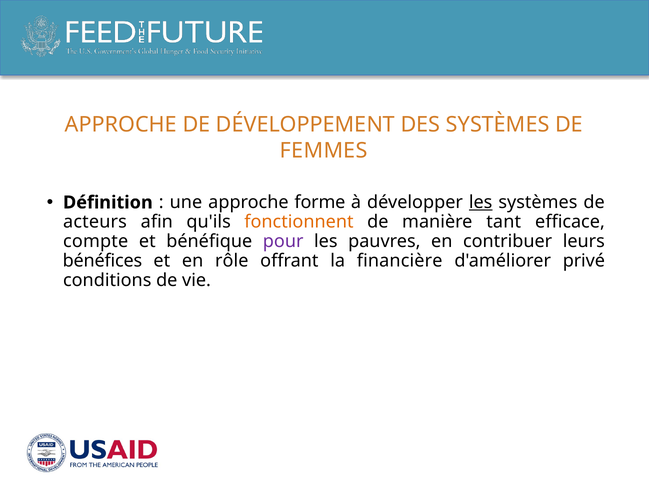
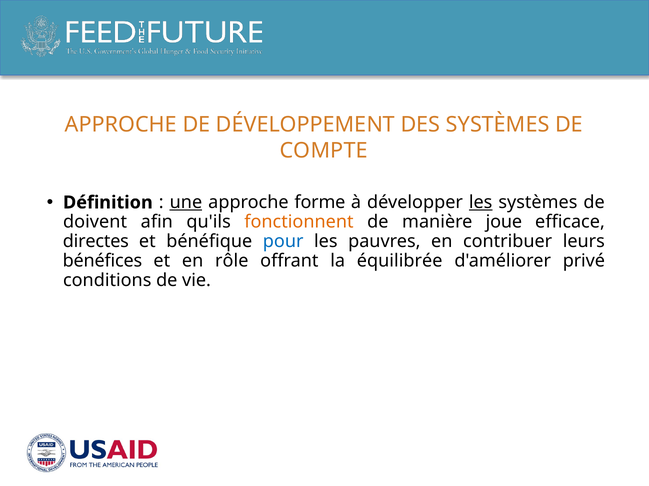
FEMMES: FEMMES -> COMPTE (324, 151)
une underline: none -> present (186, 203)
acteurs: acteurs -> doivent (95, 222)
tant: tant -> joue (504, 222)
compte: compte -> directes (96, 242)
pour colour: purple -> blue (283, 242)
financière: financière -> équilibrée (400, 261)
